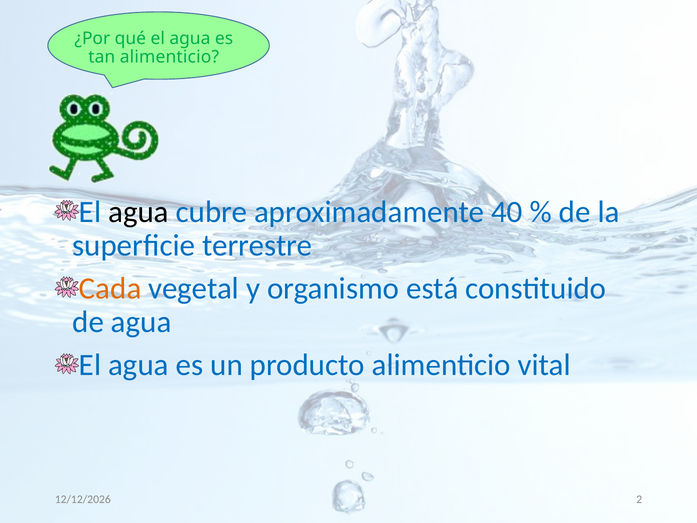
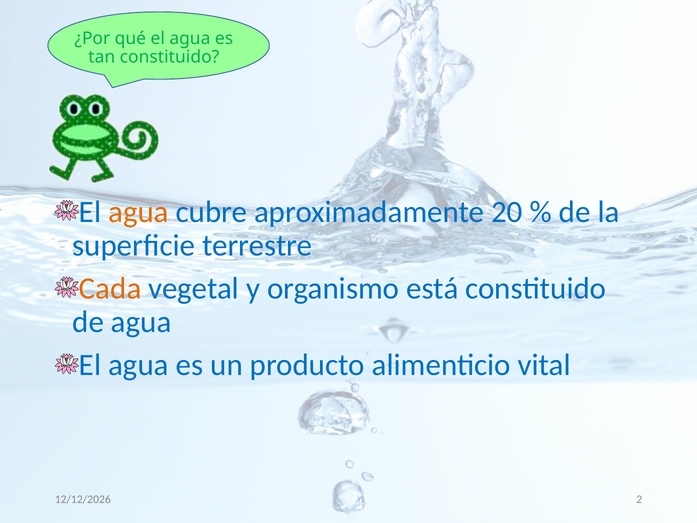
tan alimenticio: alimenticio -> constituido (169, 57)
agua colour: black -> orange (138, 212)
40: 40 -> 20 (507, 212)
